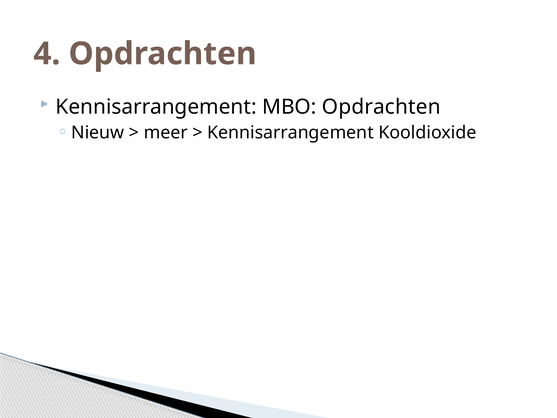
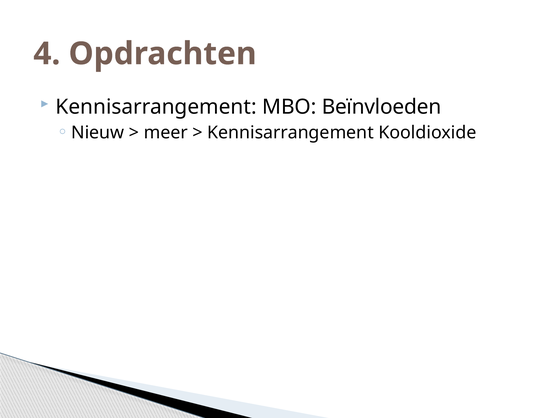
MBO Opdrachten: Opdrachten -> Beïnvloeden (381, 107)
